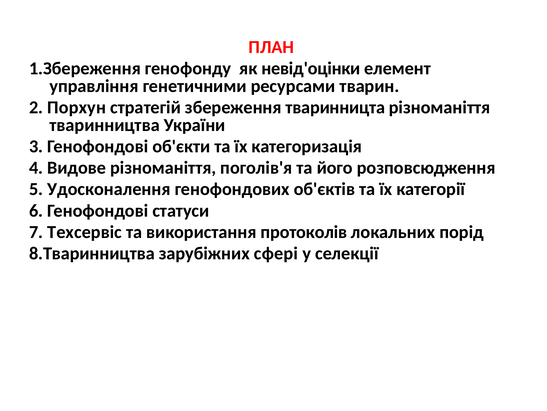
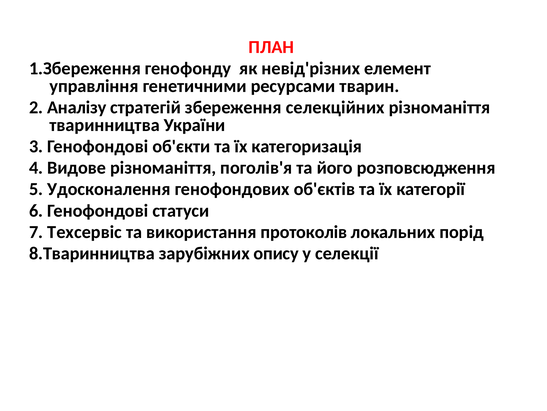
невід'оцінки: невід'оцінки -> невід'різних (311, 68)
Порхун: Порхун -> Аналізу (77, 107)
тваринницта: тваринницта -> селекційних (335, 107)
сфері: сфері -> опису (276, 253)
